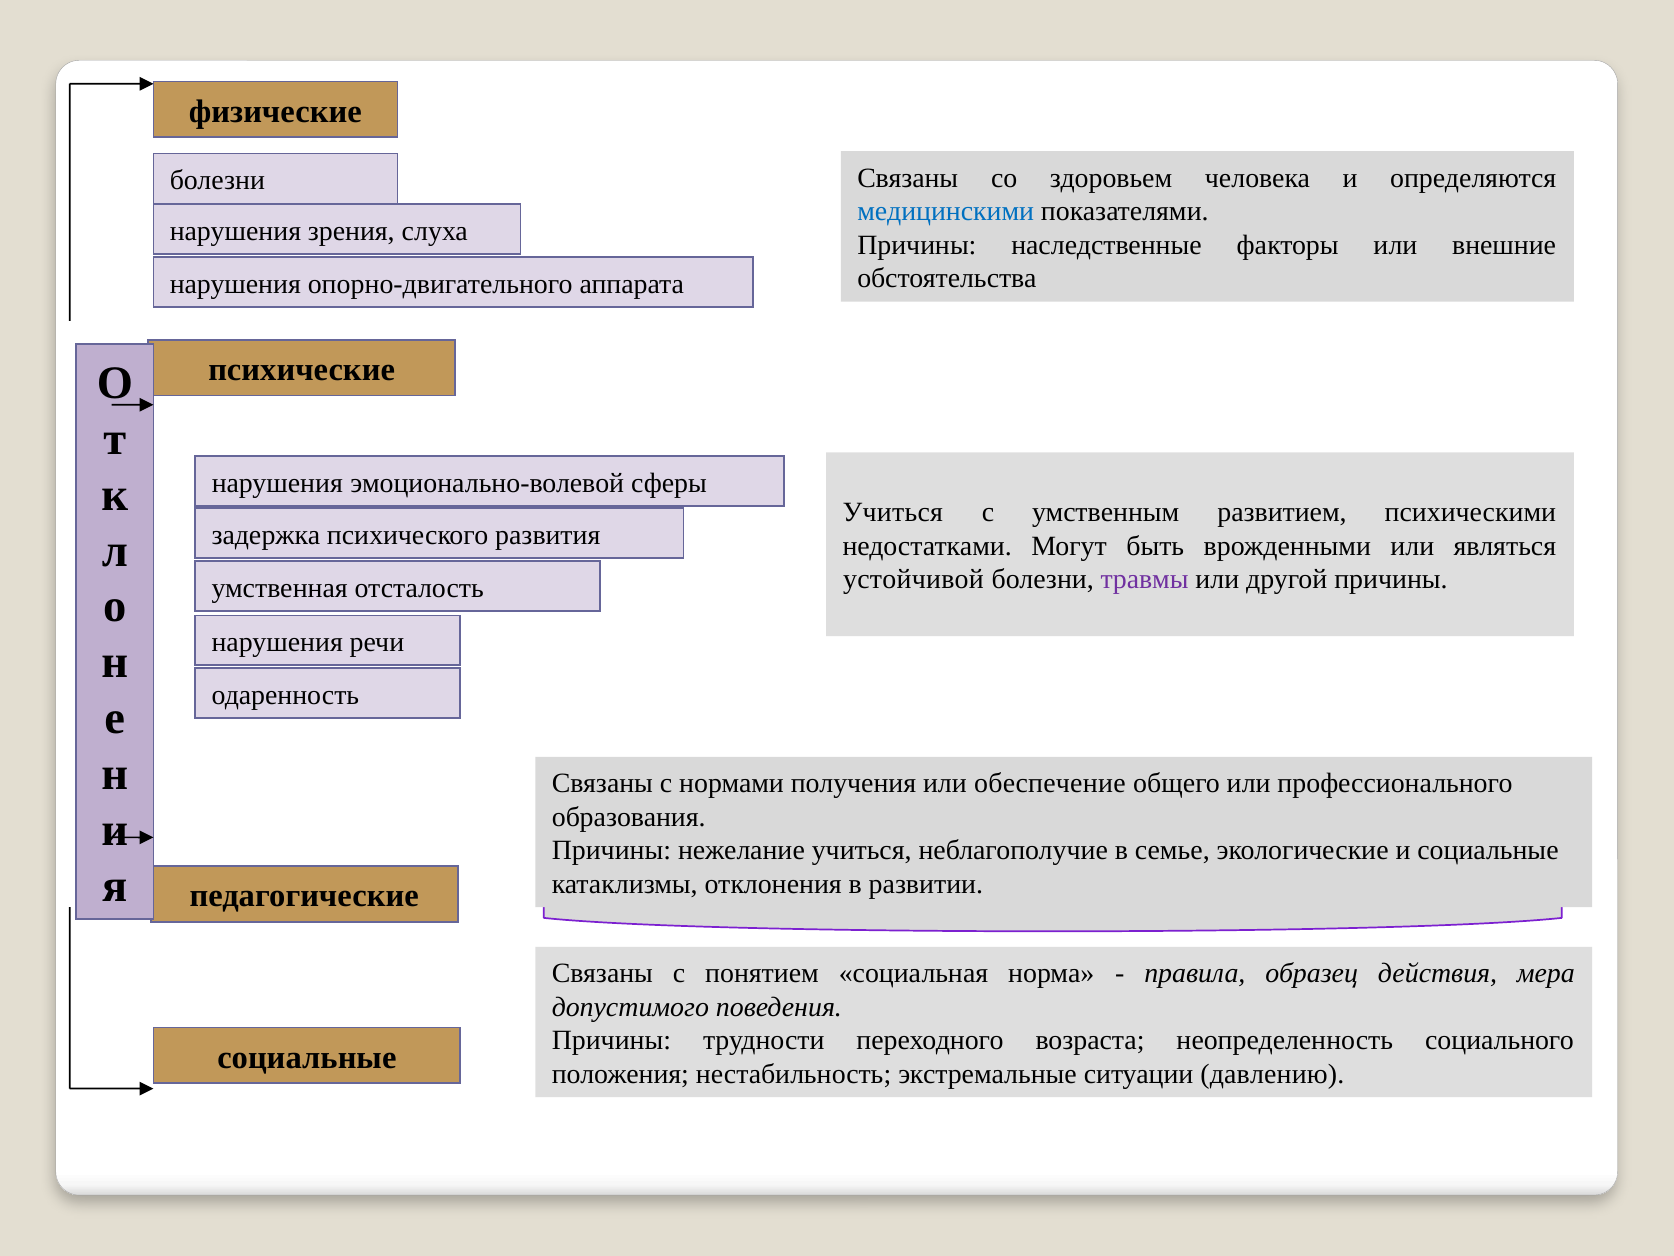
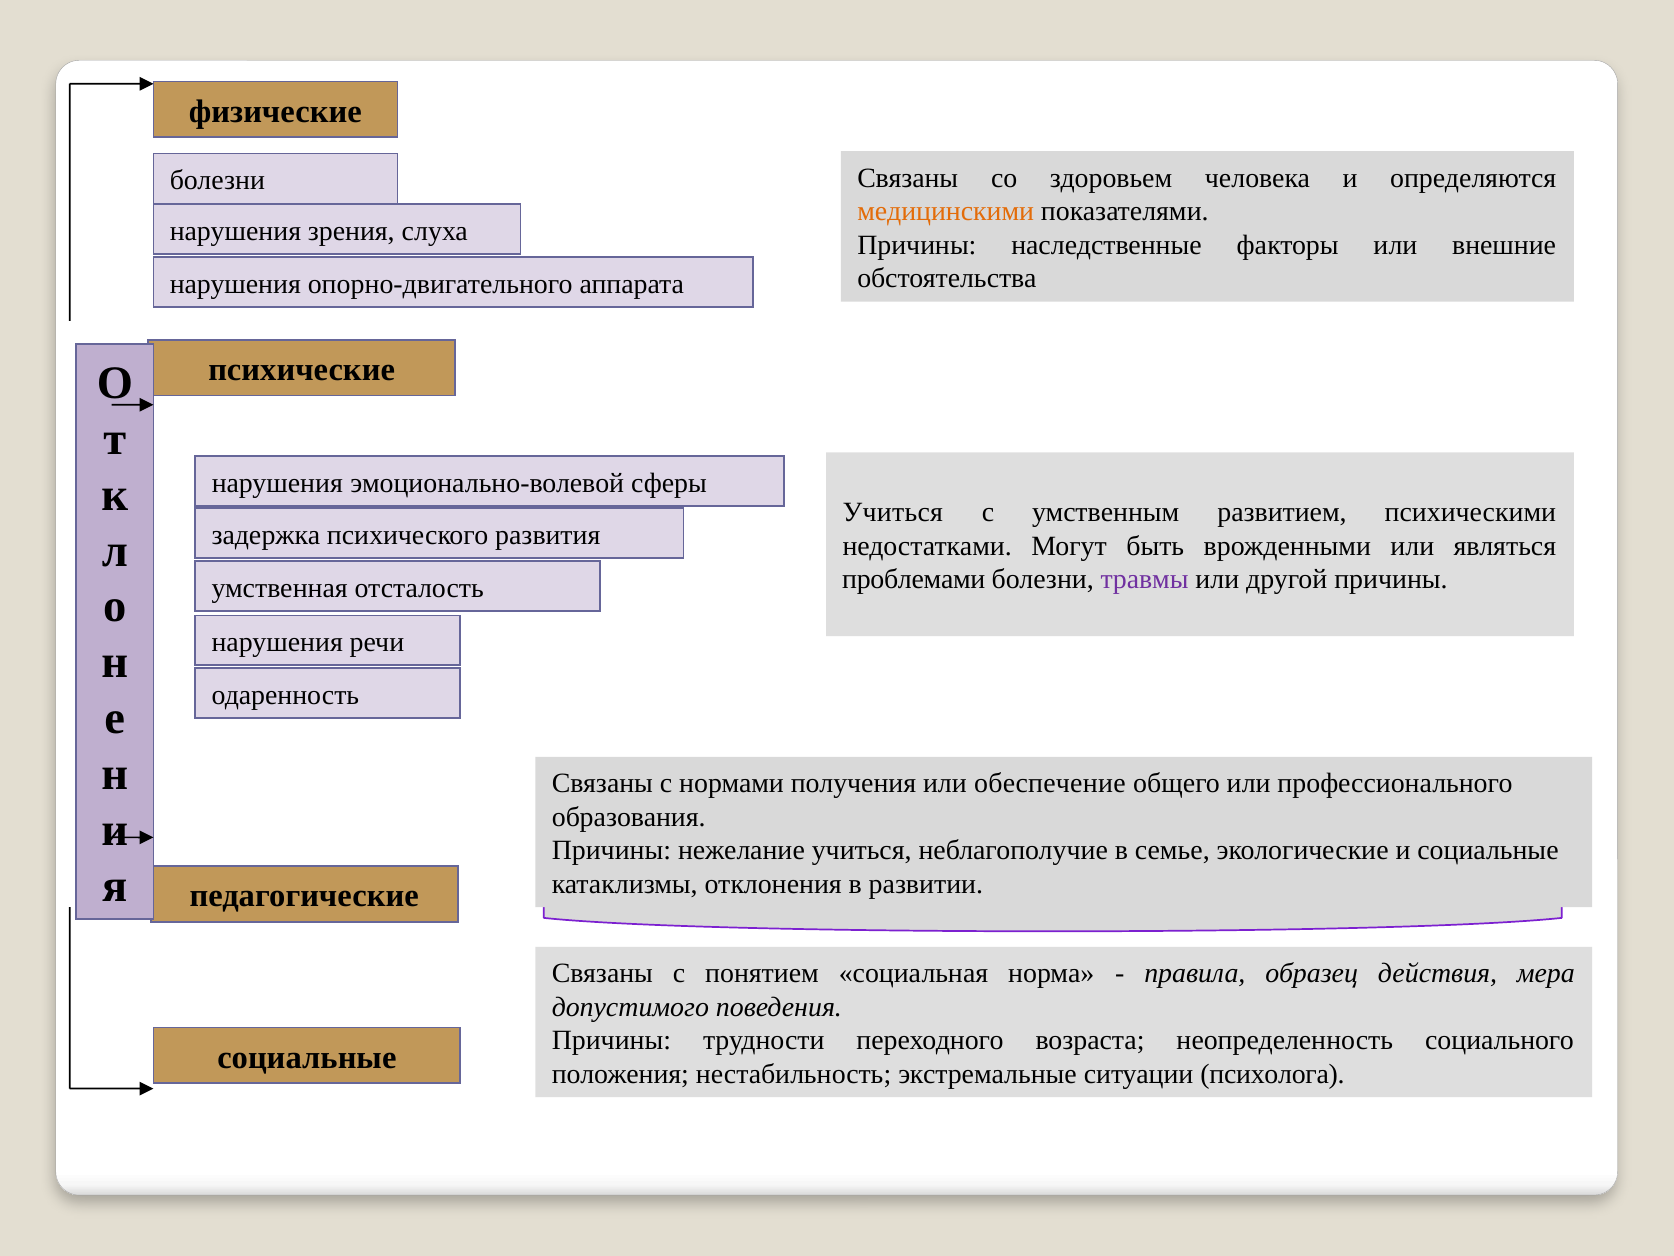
медицинскими colour: blue -> orange (946, 212)
устойчивой: устойчивой -> проблемами (914, 579)
давлению: давлению -> психолога (1273, 1074)
